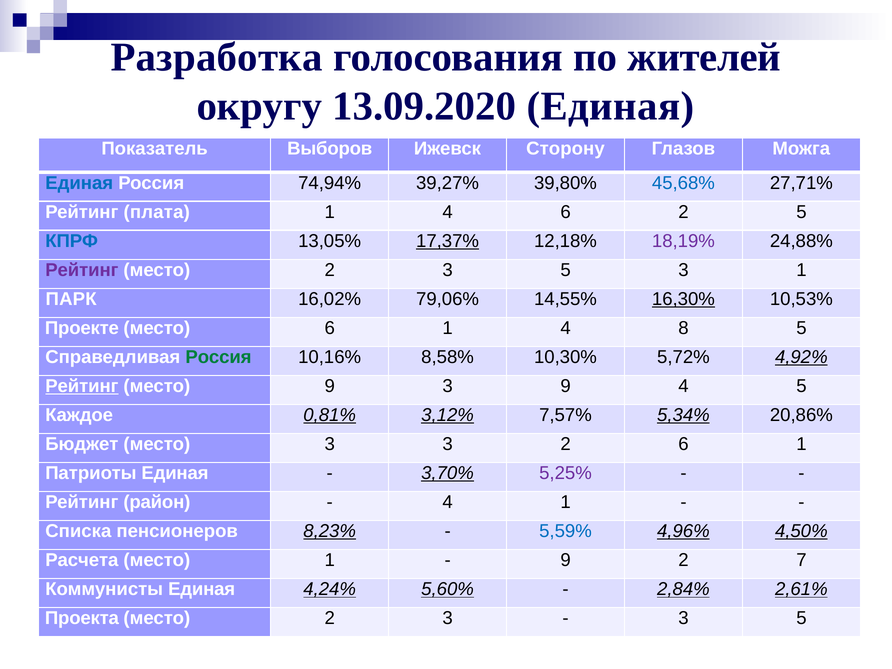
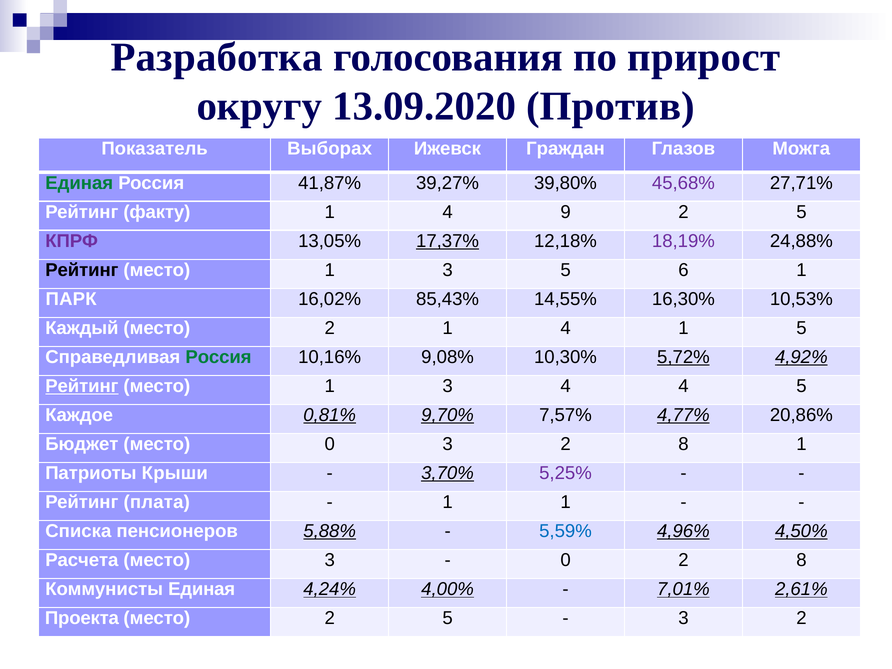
жителей: жителей -> прирост (704, 57)
13.09.2020 Единая: Единая -> Против (611, 106)
Выборов: Выборов -> Выборах (330, 148)
Сторону: Сторону -> Граждан (565, 148)
Единая colour: blue -> green (79, 183)
74,94%: 74,94% -> 41,87% (330, 183)
45,68% colour: blue -> purple (683, 183)
плата: плата -> факту (157, 212)
4 6: 6 -> 9 (566, 212)
КПРФ colour: blue -> purple (72, 241)
Рейтинг colour: purple -> black (82, 270)
2: 2 -> 1 (330, 270)
5 3: 3 -> 6 (683, 270)
79,06%: 79,06% -> 85,43% (448, 299)
16,30% underline: present -> none (683, 299)
Проекте: Проекте -> Каждый (82, 328)
6: 6 -> 2 (330, 328)
4 8: 8 -> 1 (683, 328)
8,58%: 8,58% -> 9,08% (448, 357)
5,72% underline: none -> present (683, 357)
9: 9 -> 1 (330, 386)
3 9: 9 -> 4 (566, 386)
3,12%: 3,12% -> 9,70% (448, 415)
5,34%: 5,34% -> 4,77% (683, 415)
место 3: 3 -> 0 (330, 444)
3 2 6: 6 -> 8 (683, 444)
Патриоты Единая: Единая -> Крыши (175, 473)
район: район -> плата (157, 502)
4: 4 -> 1 (448, 502)
8,23%: 8,23% -> 5,88% (330, 531)
место 1: 1 -> 3 (330, 560)
9: 9 -> 0 (566, 560)
7: 7 -> 8 (801, 560)
5,60%: 5,60% -> 4,00% (448, 589)
2,84%: 2,84% -> 7,01% (683, 589)
3: 3 -> 5 (448, 618)
5: 5 -> 2 (801, 618)
